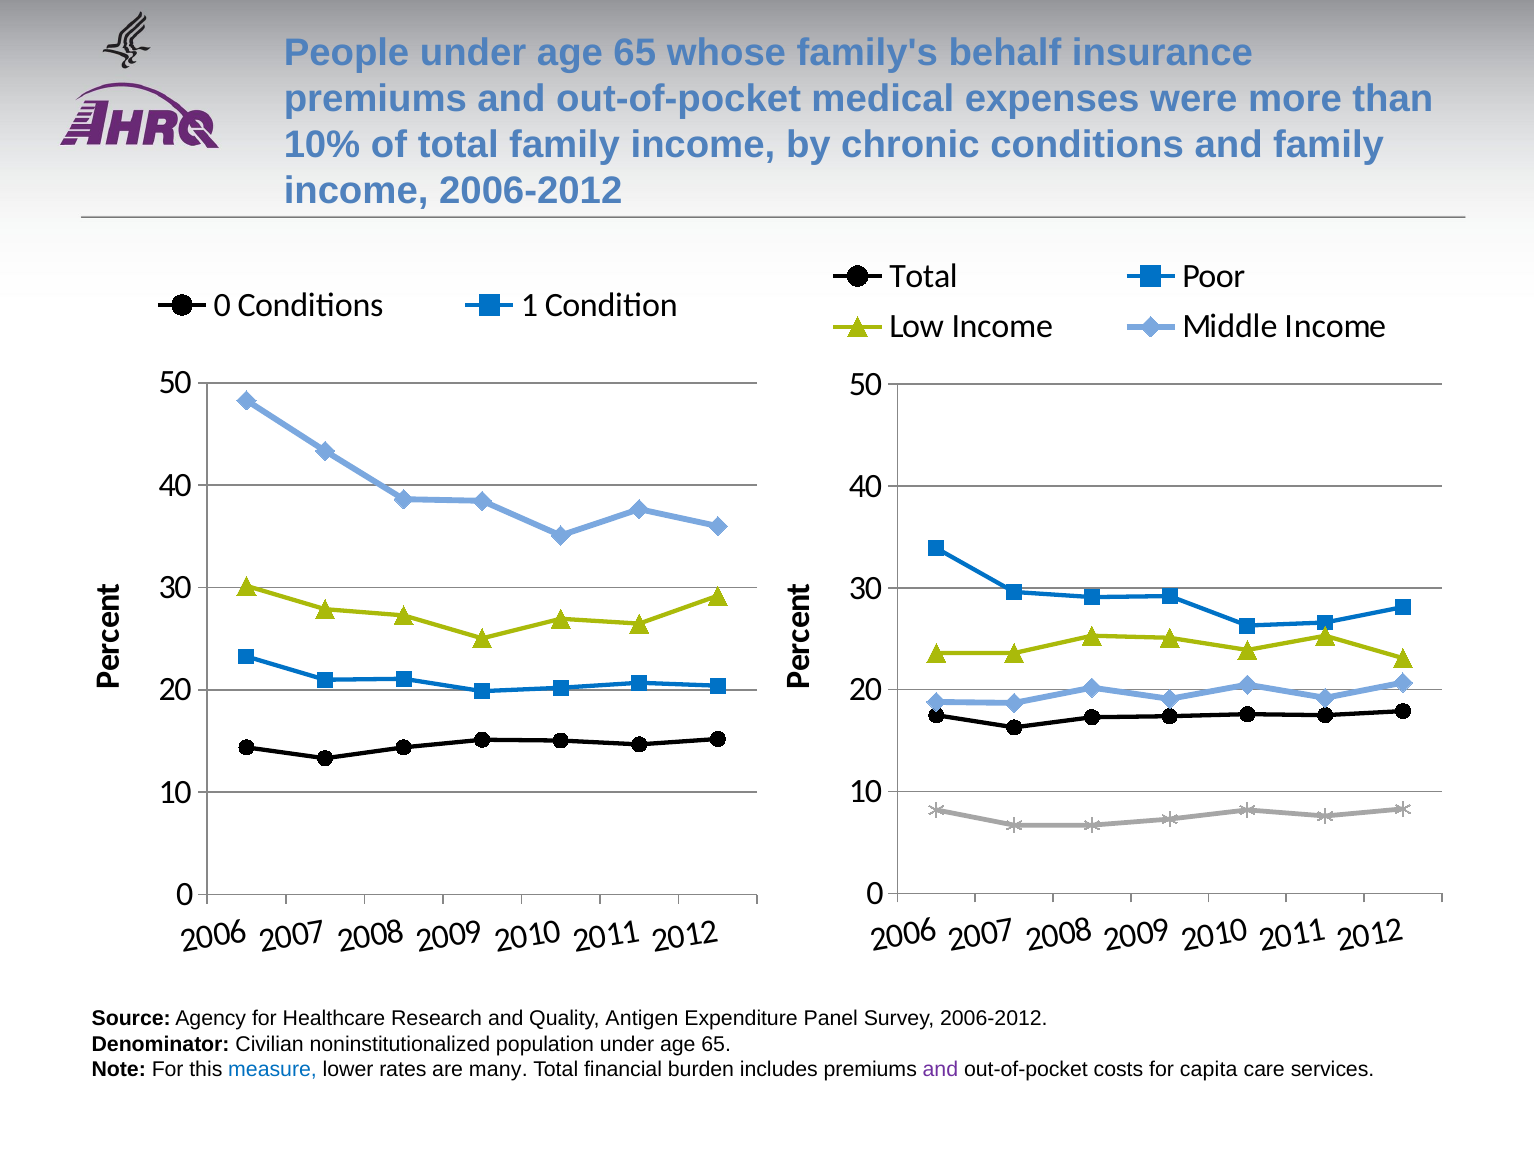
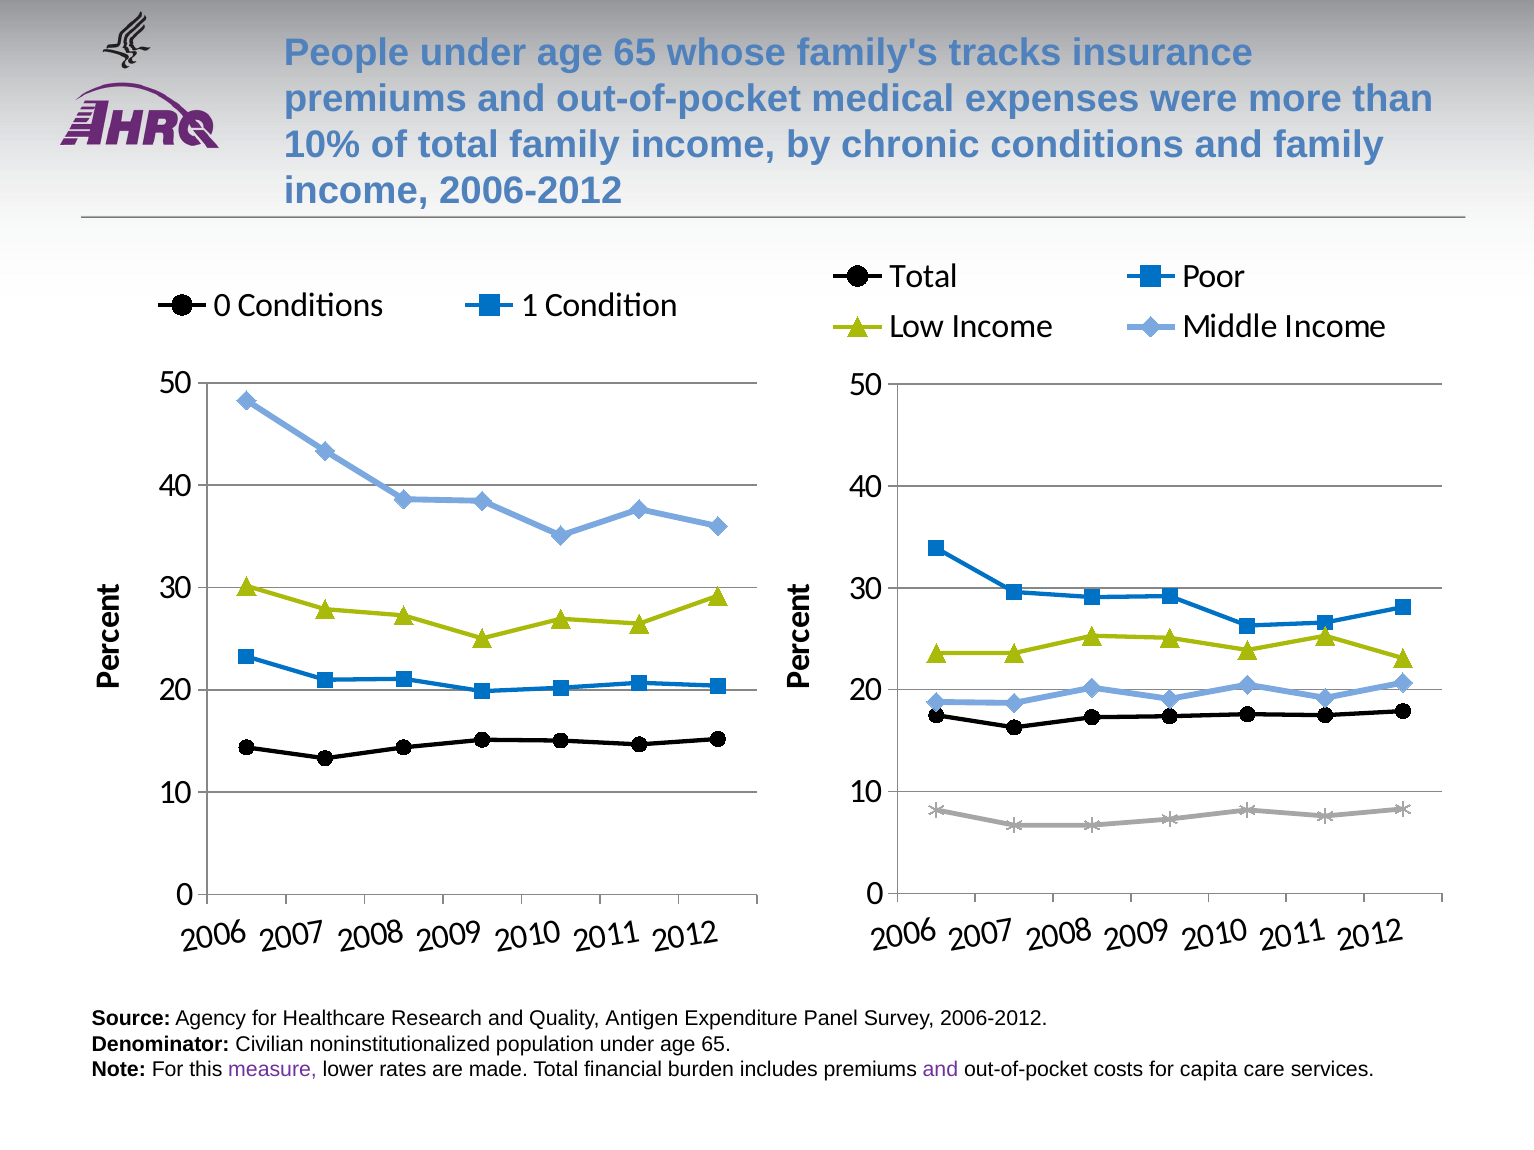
behalf: behalf -> tracks (1005, 53)
measure colour: blue -> purple (273, 1070)
many: many -> made (498, 1070)
